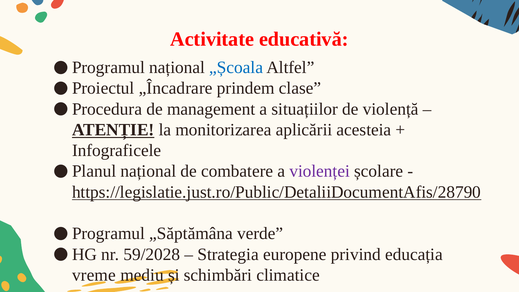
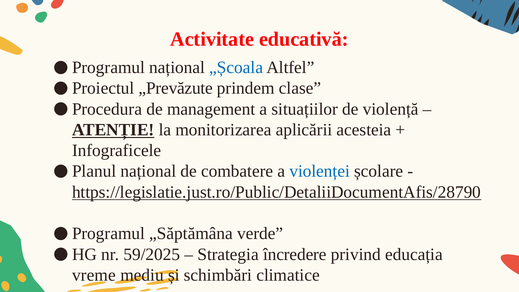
„Încadrare: „Încadrare -> „Prevăzute (176, 88)
violenței colour: purple -> blue (320, 171)
59/2028: 59/2028 -> 59/2025 (152, 254)
europene: europene -> încredere (295, 254)
